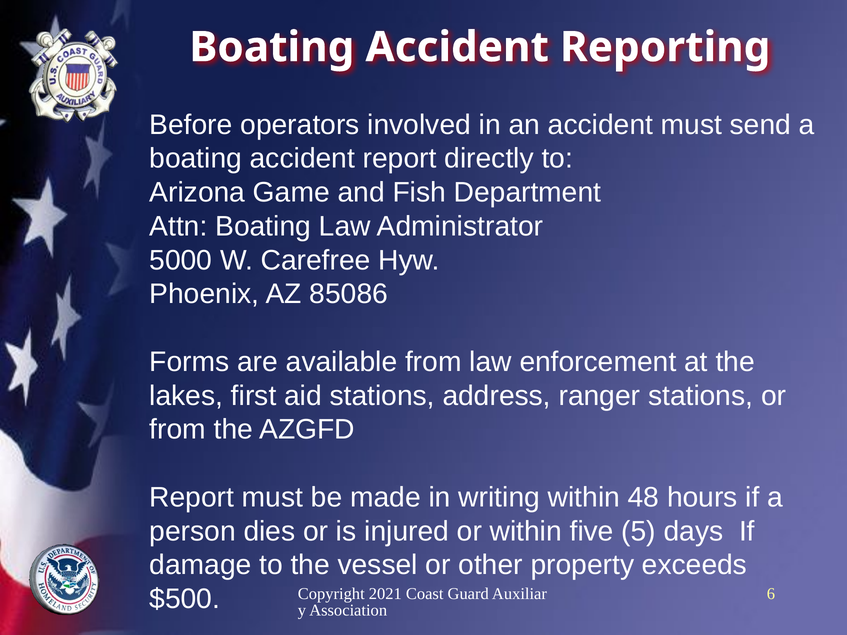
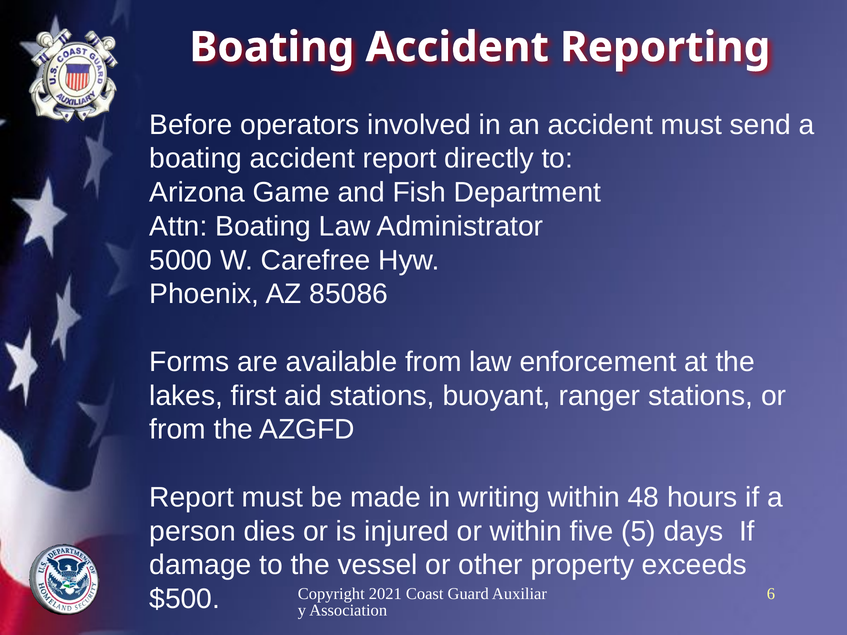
address: address -> buoyant (497, 396)
